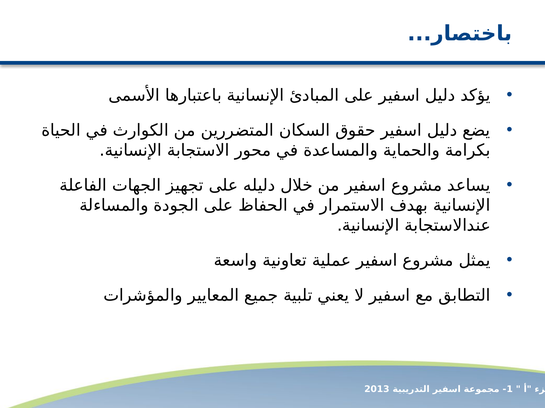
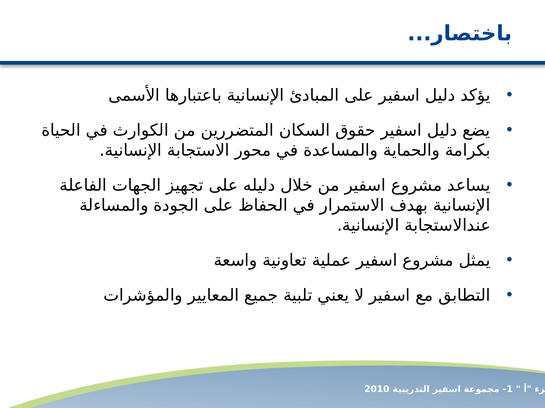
2013: 2013 -> 2010 (377, 390)
